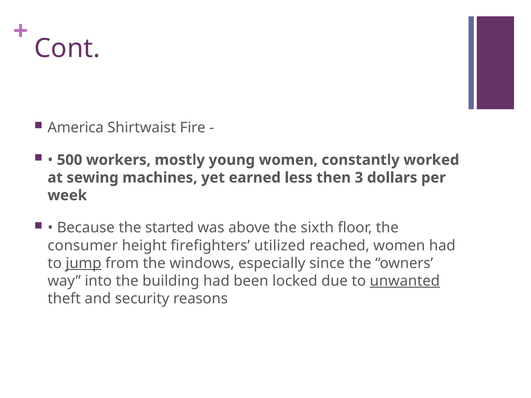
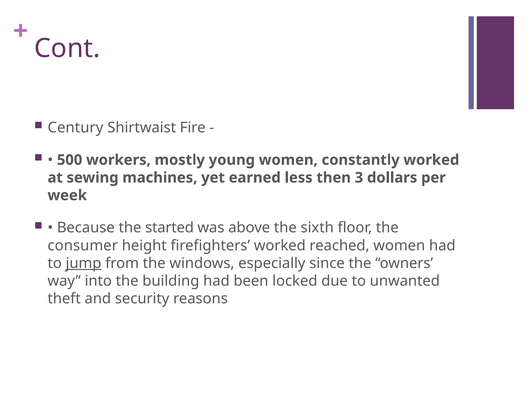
America: America -> Century (75, 128)
firefighters utilized: utilized -> worked (280, 246)
unwanted underline: present -> none (405, 281)
